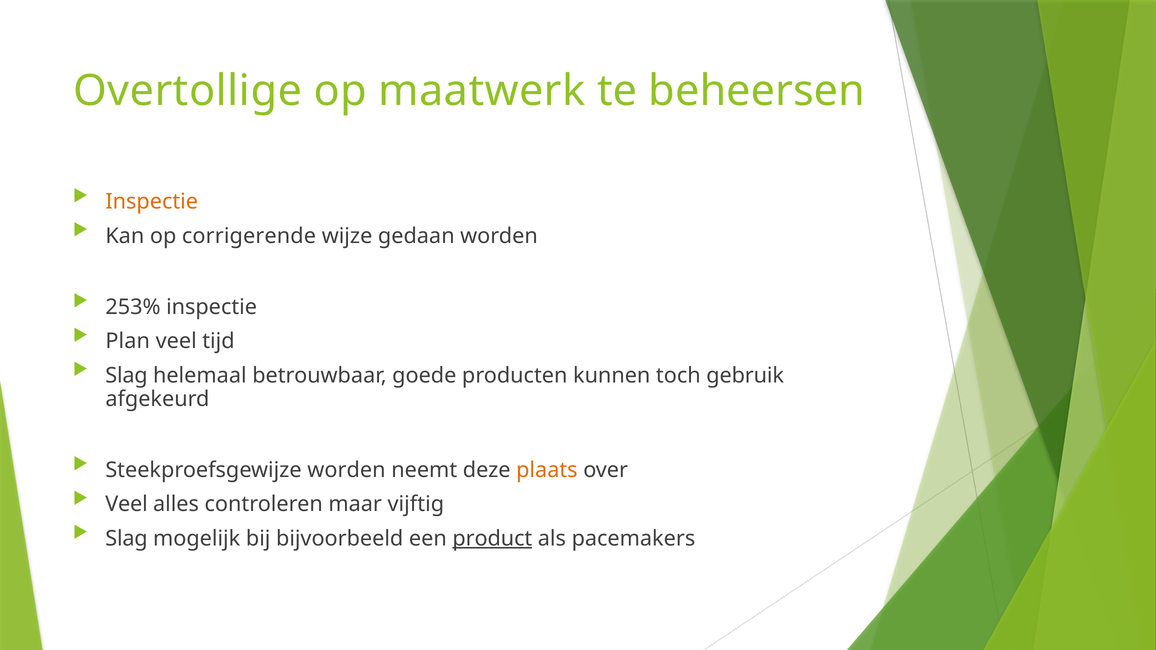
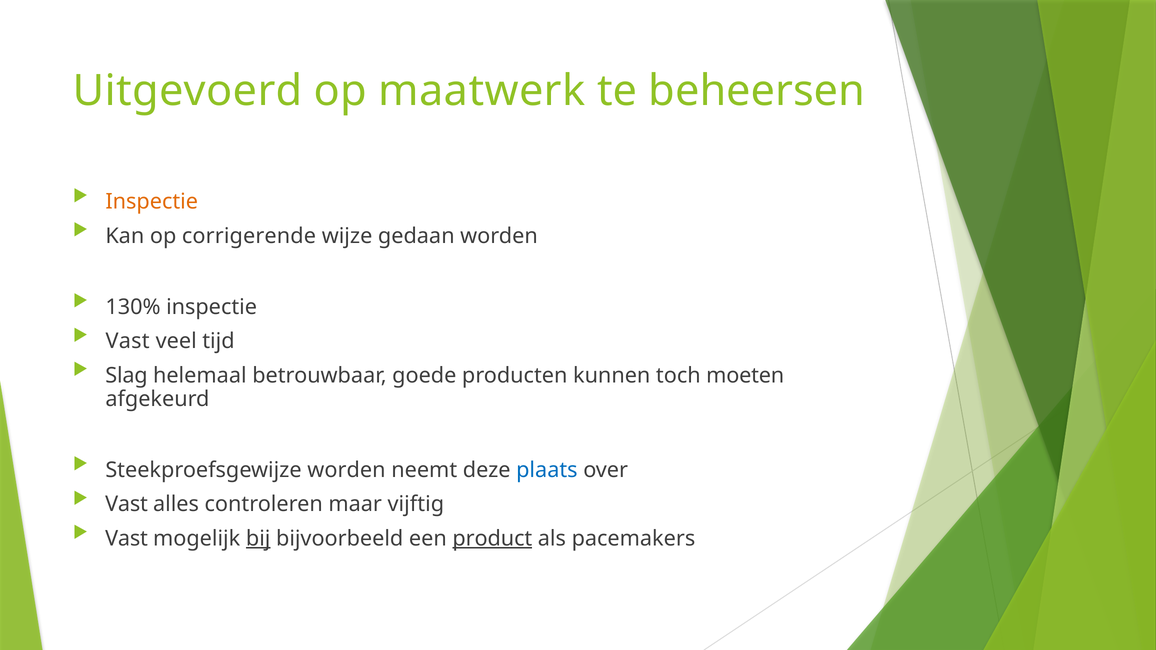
Overtollige: Overtollige -> Uitgevoerd (188, 91)
253%: 253% -> 130% (133, 307)
Plan: Plan -> Vast (128, 341)
gebruik: gebruik -> moeten (745, 376)
plaats colour: orange -> blue (547, 470)
Veel: Veel -> Vast (127, 504)
Slag: Slag -> Vast (127, 539)
bij underline: none -> present (258, 539)
